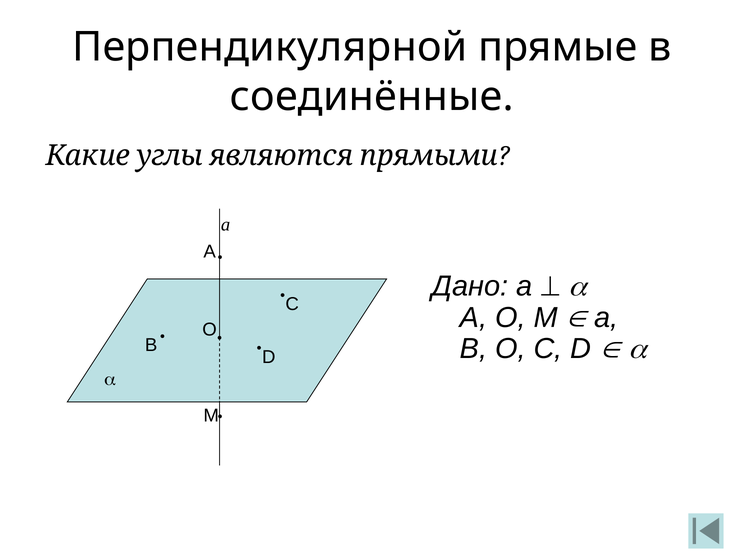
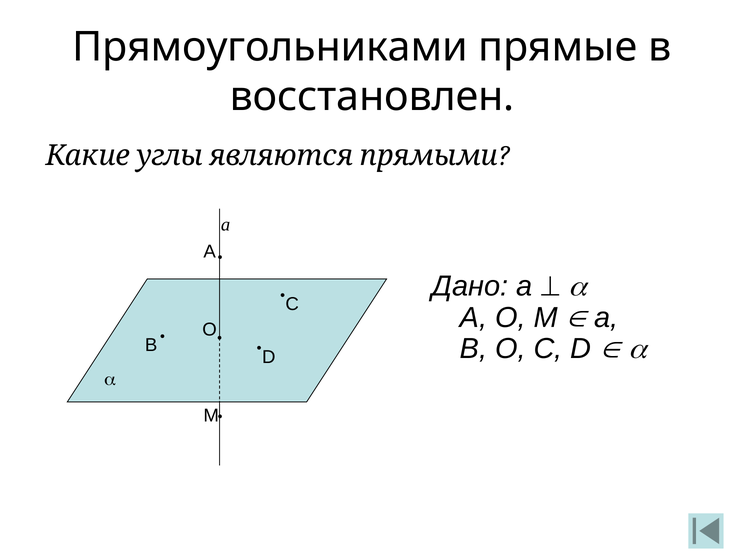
Перпендикулярной: Перпендикулярной -> Прямоугольниками (270, 47)
соединённые: соединённые -> восстановлен (372, 97)
